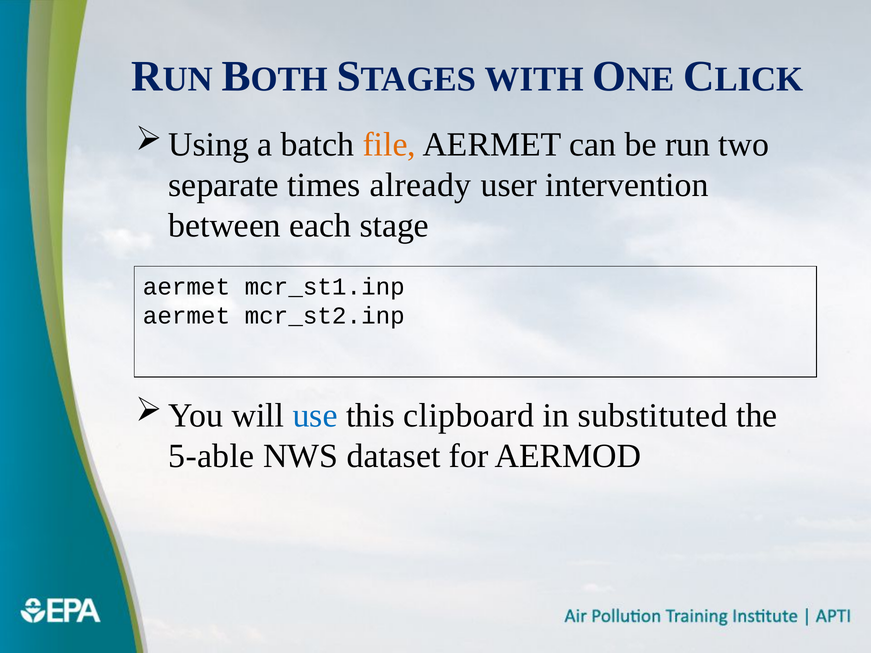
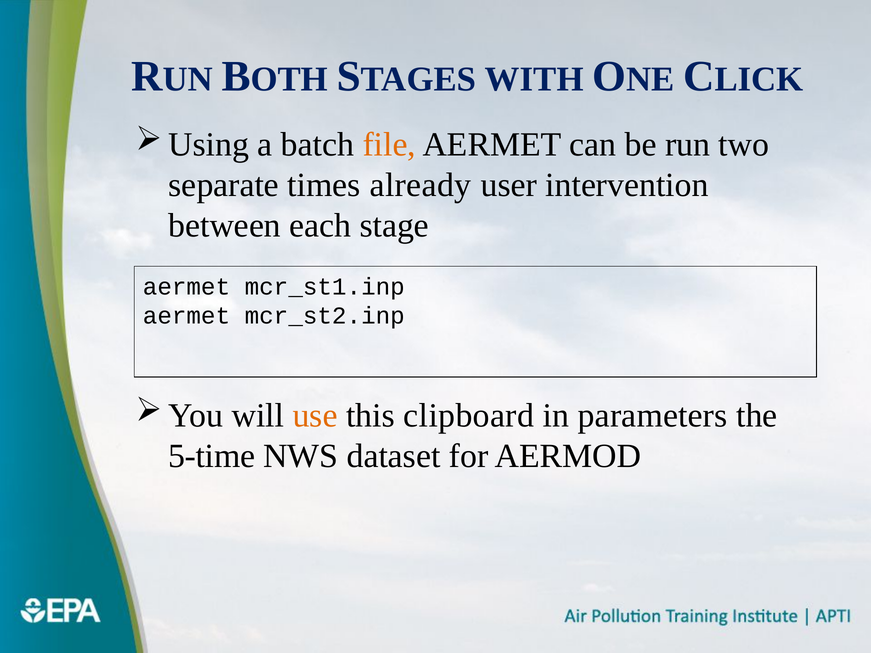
use colour: blue -> orange (315, 416)
substituted: substituted -> parameters (653, 416)
5-able: 5-able -> 5-time (212, 456)
